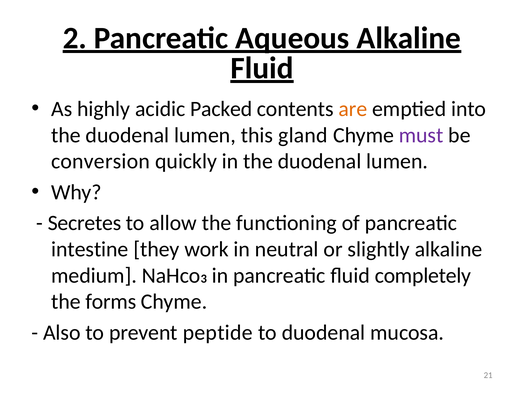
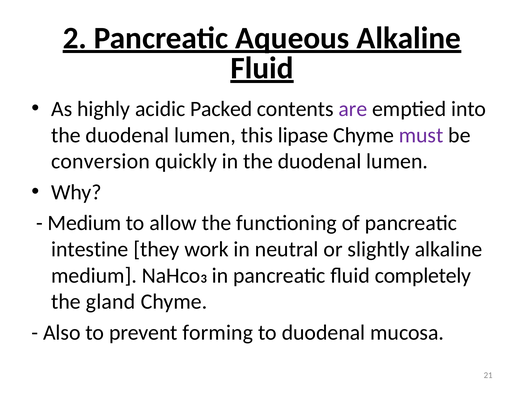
are colour: orange -> purple (353, 109)
gland: gland -> lipase (303, 135)
Secretes: Secretes -> Medium (85, 223)
forms: forms -> gland (111, 302)
peptide: peptide -> forming (218, 333)
